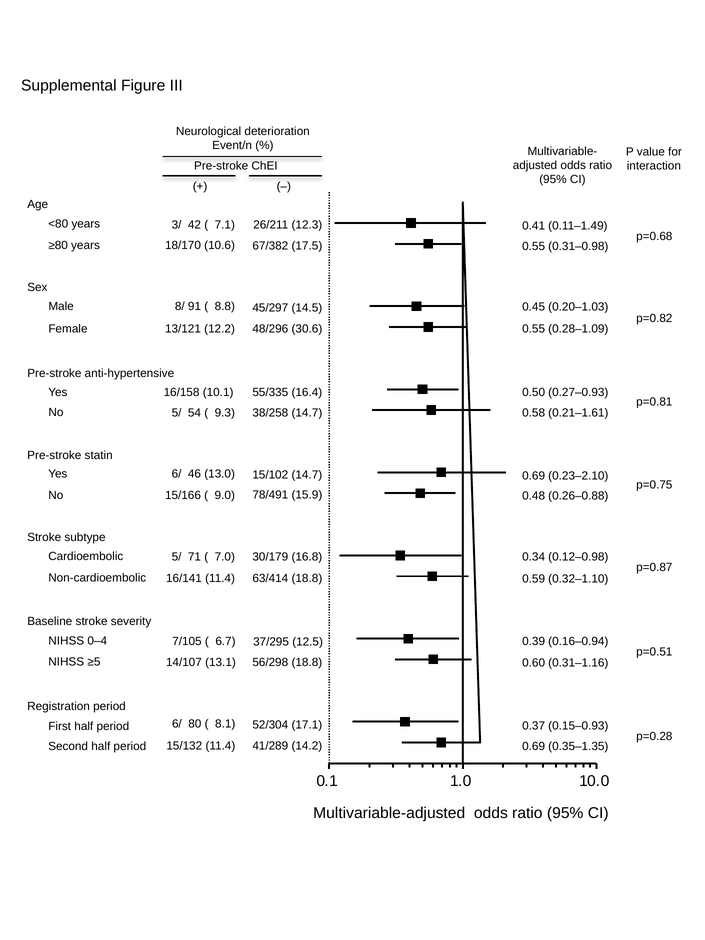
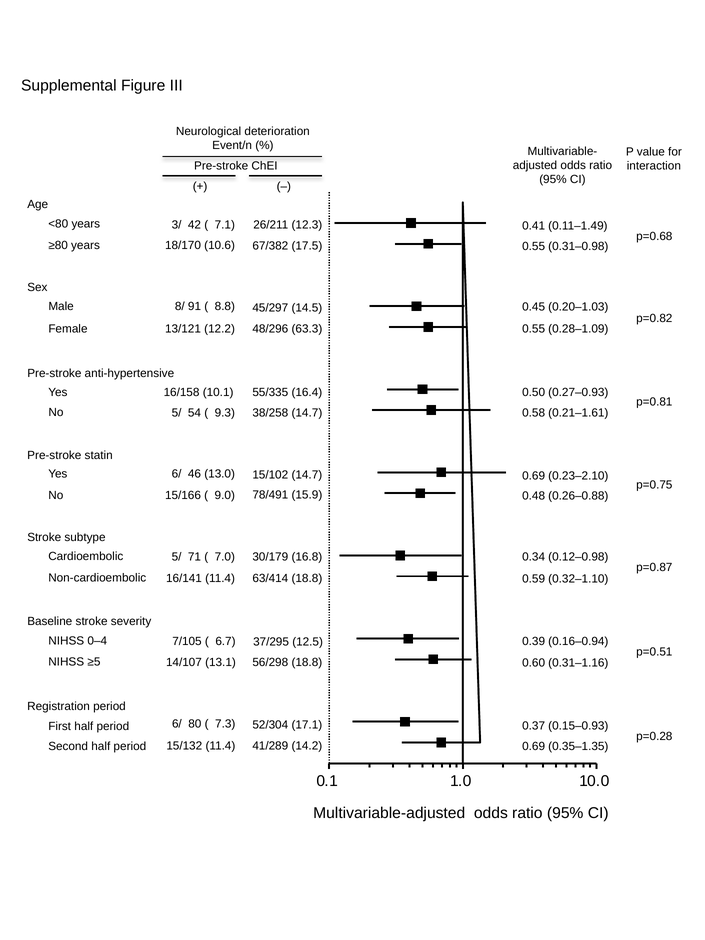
30.6: 30.6 -> 63.3 (307, 329)
8.1: 8.1 -> 7.3 (225, 724)
